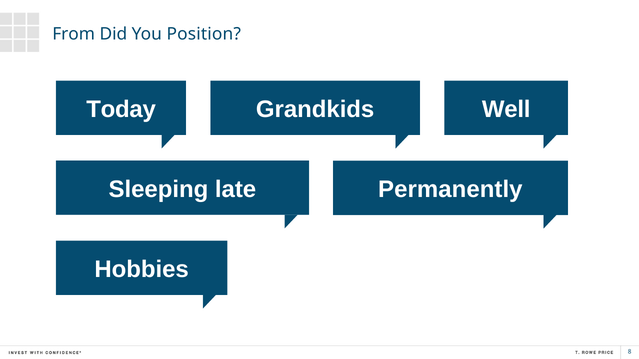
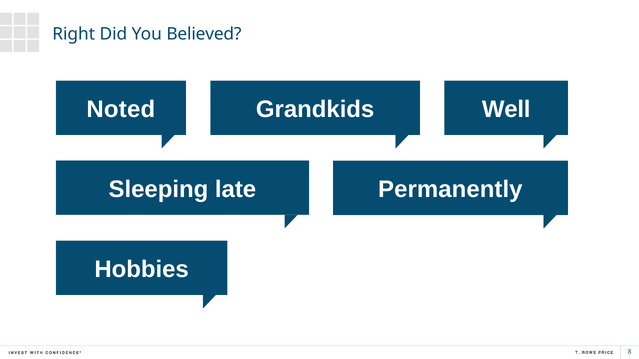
From: From -> Right (74, 34)
Position: Position -> Believed (204, 34)
Today: Today -> Noted (121, 110)
